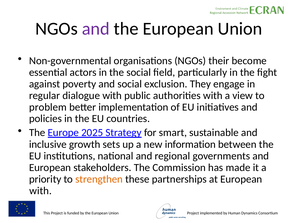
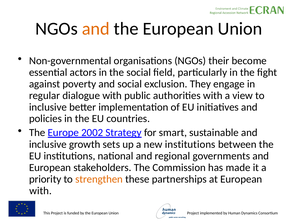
and colour: purple -> orange (96, 29)
problem: problem -> inclusive (48, 107)
2025: 2025 -> 2002 (92, 133)
new information: information -> institutions (190, 145)
